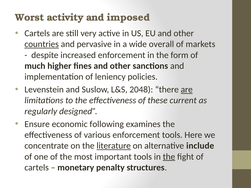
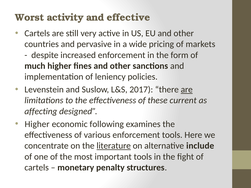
imposed: imposed -> effective (128, 17)
countries underline: present -> none (42, 44)
overall: overall -> pricing (161, 44)
2048: 2048 -> 2017 (141, 90)
regularly: regularly -> affecting (41, 111)
Ensure: Ensure -> Higher (37, 124)
the underline: present -> none (169, 157)
